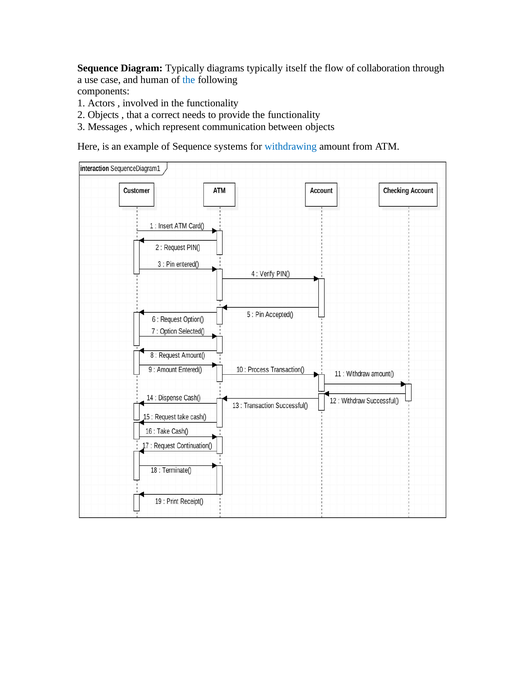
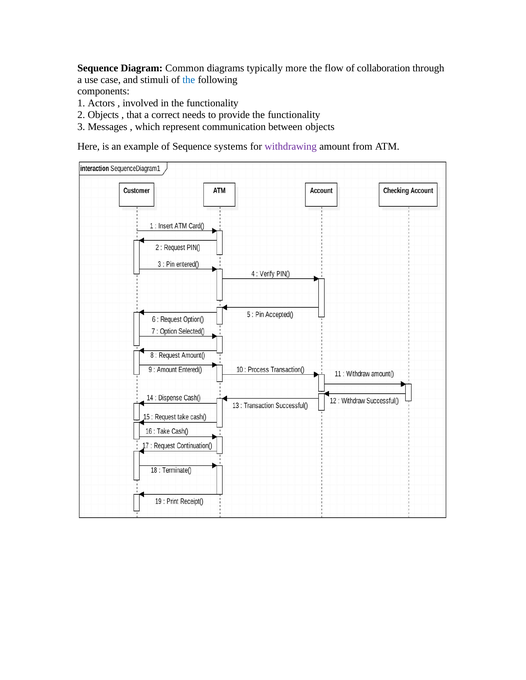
Diagram Typically: Typically -> Common (185, 68)
itself: itself -> more (296, 68)
human: human -> stimuli (155, 80)
withdrawing colour: blue -> purple (291, 147)
